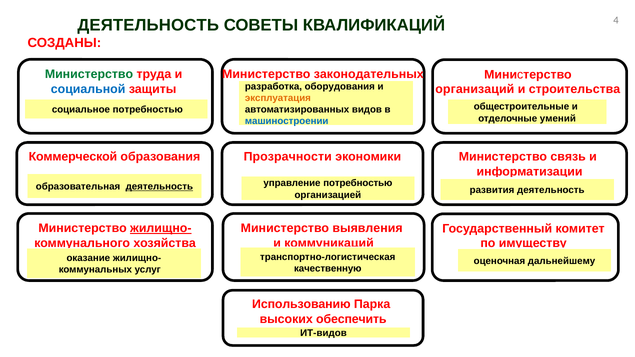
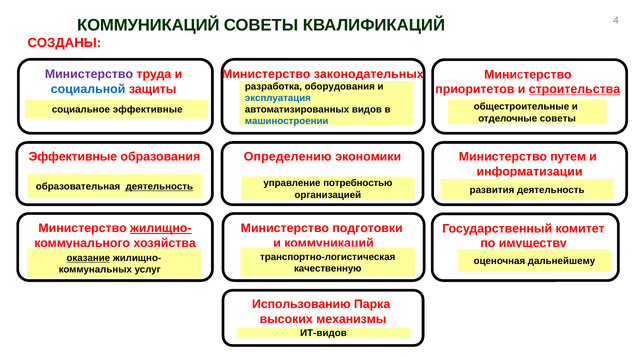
ДЕЯТЕЛЬНОСТЬ: ДЕЯТЕЛЬНОСТЬ -> КОММУНИКАЦИЙ (148, 25)
Министерство colour: green -> purple (89, 74)
организаций: организаций -> приоритетов (475, 89)
строительства underline: none -> present (575, 89)
эксплуатация colour: orange -> blue (278, 98)
социальное потребностью: потребностью -> эффективные (148, 110)
отделочные умений: умений -> советы (558, 118)
Коммерческой: Коммерческой -> Эффективные (73, 157)
Прозрачности: Прозрачности -> Определению (288, 157)
связь: связь -> путем (568, 157)
выявления: выявления -> подготовки (368, 228)
оказание underline: none -> present (88, 258)
обеспечить: обеспечить -> механизмы (351, 319)
